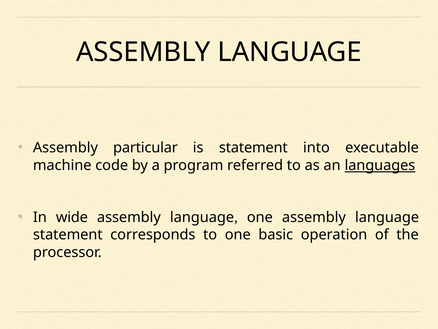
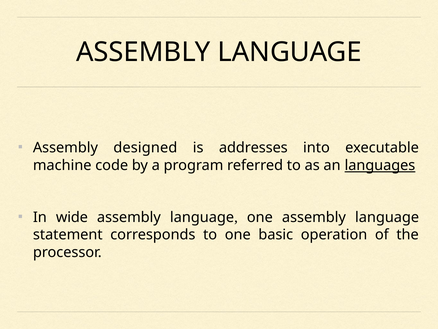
particular: particular -> designed (145, 148)
is statement: statement -> addresses (253, 148)
